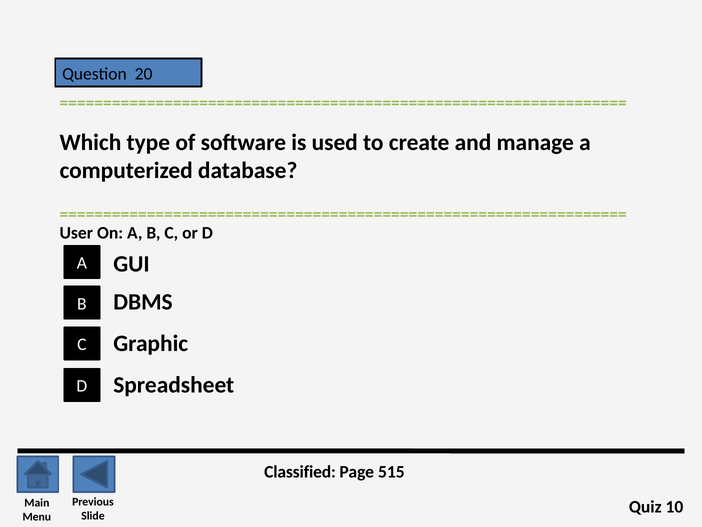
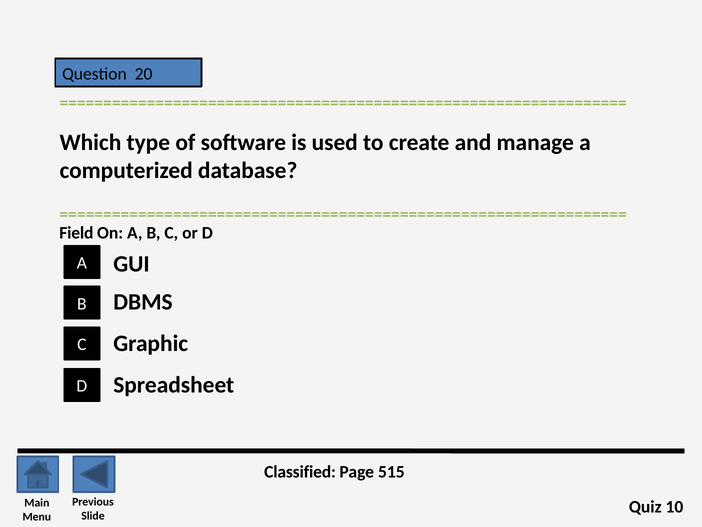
User: User -> Field (76, 233)
